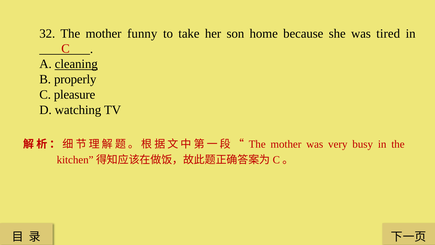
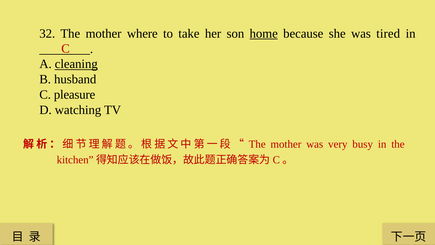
funny: funny -> where (142, 34)
home underline: none -> present (264, 34)
properly: properly -> husband (75, 79)
